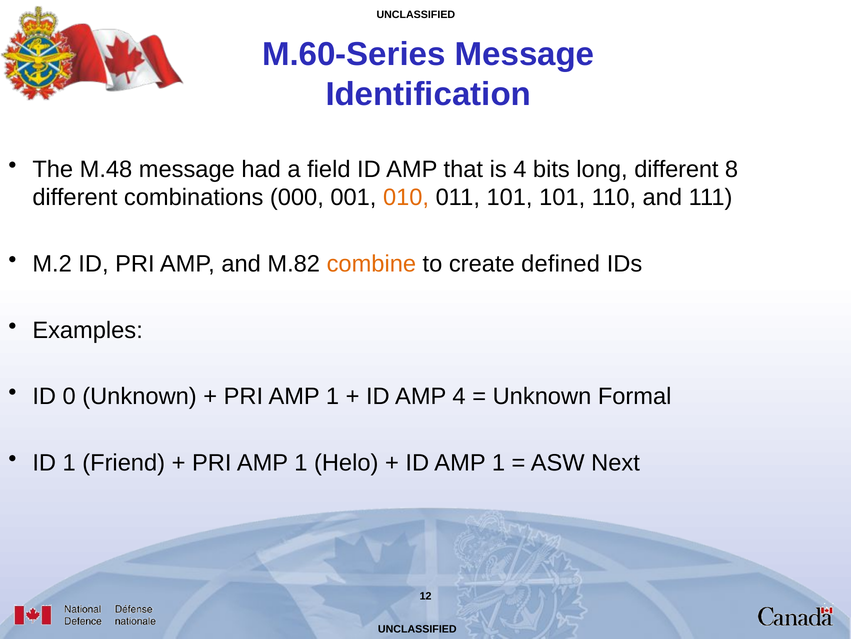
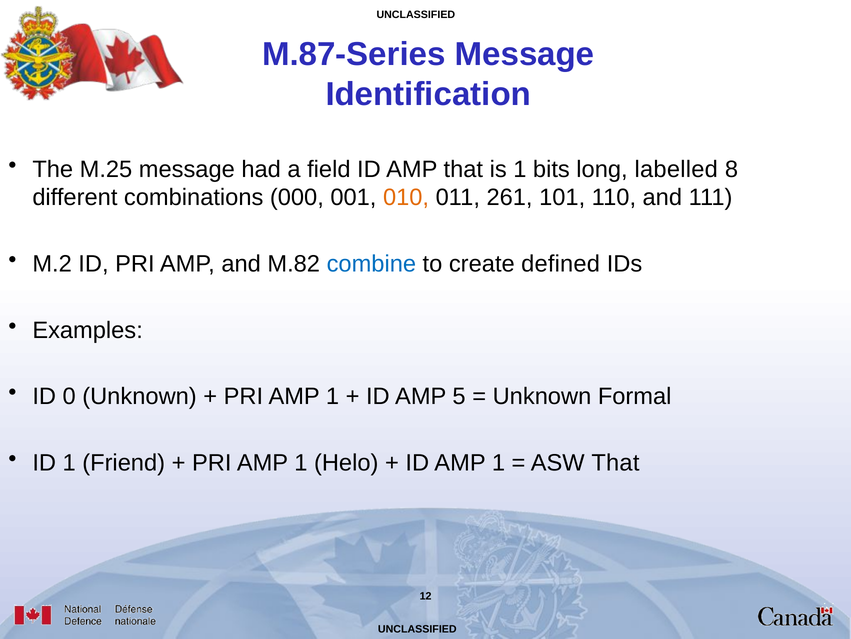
M.60-Series: M.60-Series -> M.87-Series (354, 54)
M.48: M.48 -> M.25 (106, 169)
is 4: 4 -> 1 (520, 169)
long different: different -> labelled (676, 169)
011 101: 101 -> 261 (510, 197)
combine colour: orange -> blue (371, 264)
AMP 4: 4 -> 5 (459, 396)
ASW Next: Next -> That (615, 462)
